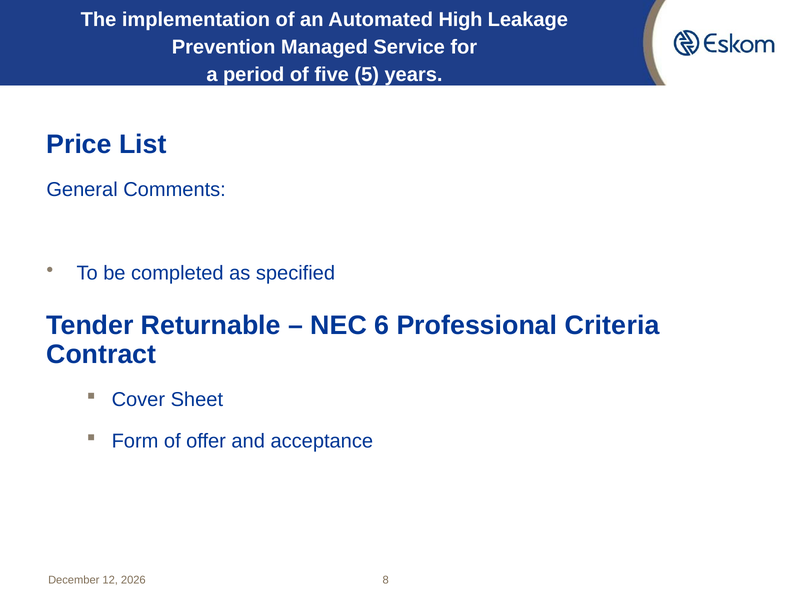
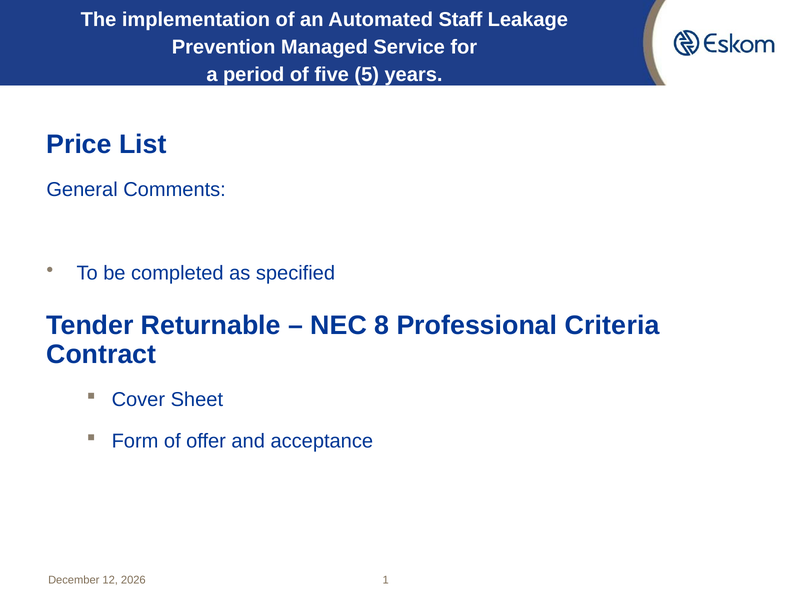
High: High -> Staff (461, 19)
6: 6 -> 8 (382, 325)
8: 8 -> 1 (386, 580)
